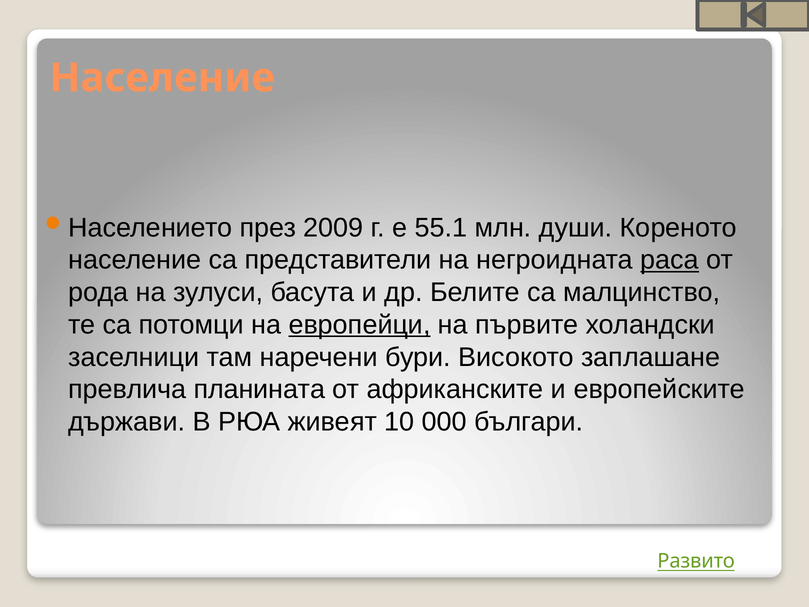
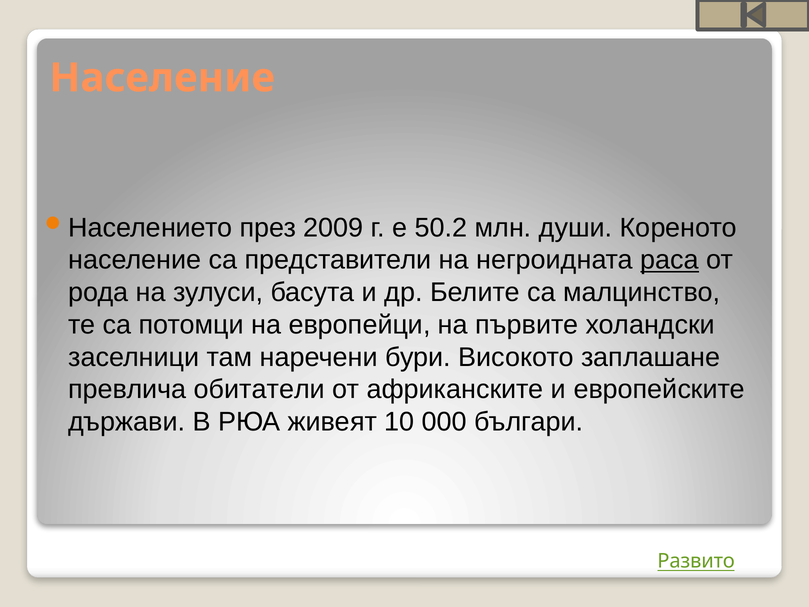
55.1: 55.1 -> 50.2 (441, 228)
европейци underline: present -> none (360, 325)
планината: планината -> обитатели (259, 389)
